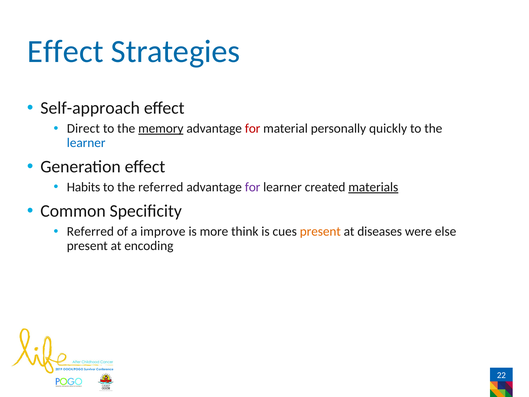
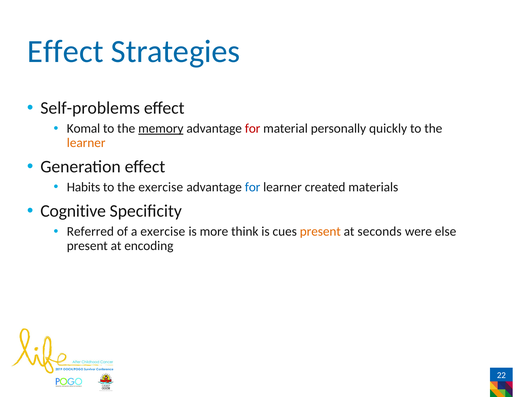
Self-approach: Self-approach -> Self-problems (90, 108)
Direct: Direct -> Komal (83, 128)
learner colour: blue -> orange (86, 143)
the referred: referred -> exercise (161, 187)
for colour: purple -> blue (253, 187)
materials underline: present -> none (373, 187)
Common: Common -> Cognitive (73, 211)
a improve: improve -> exercise (163, 231)
diseases: diseases -> seconds (380, 231)
